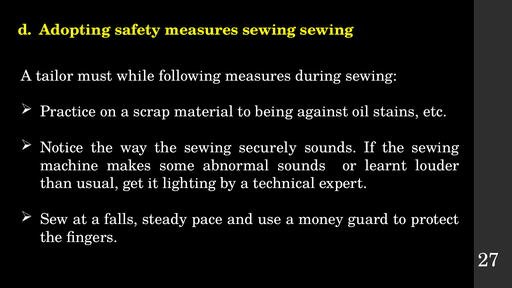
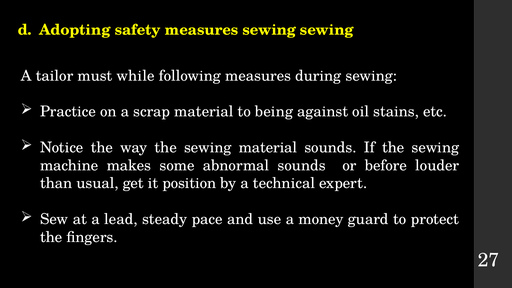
sewing securely: securely -> material (268, 148)
learnt: learnt -> before (386, 165)
lighting: lighting -> position (189, 183)
falls: falls -> lead (121, 219)
